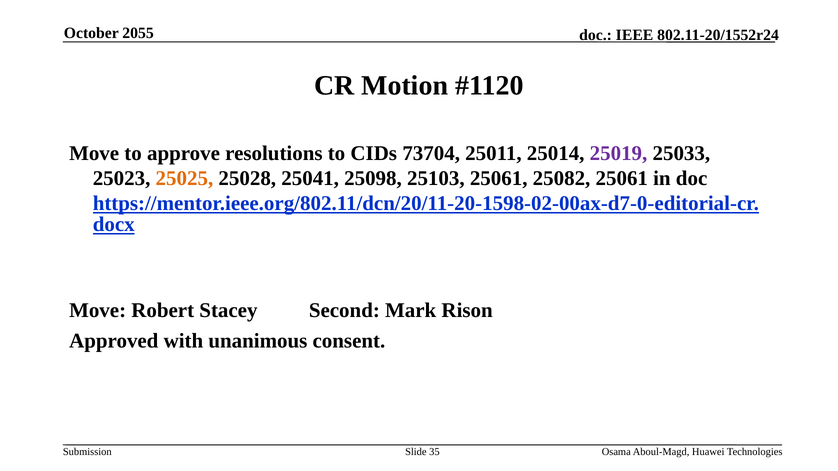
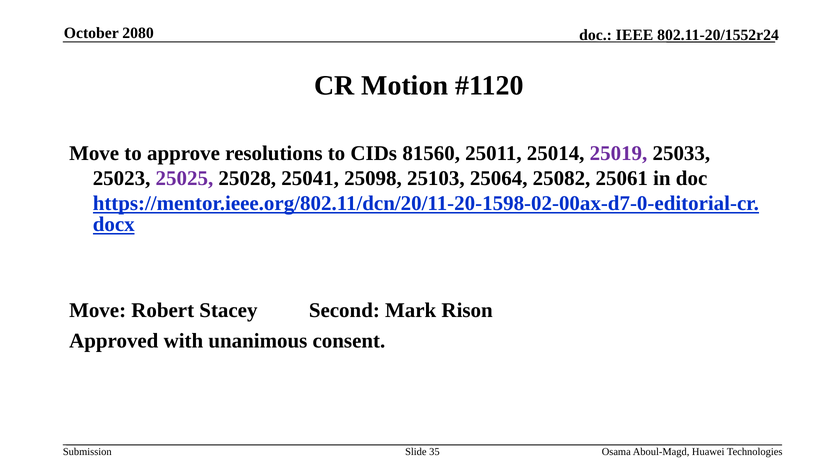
2055: 2055 -> 2080 (138, 33)
73704: 73704 -> 81560 (431, 153)
25025 colour: orange -> purple (184, 179)
25103 25061: 25061 -> 25064 (499, 179)
